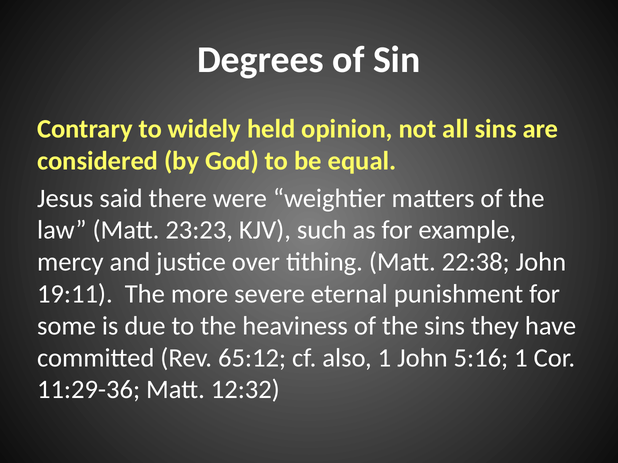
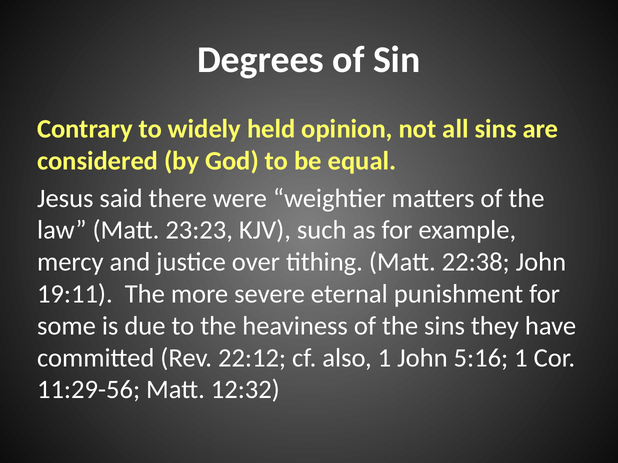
65:12: 65:12 -> 22:12 (252, 358)
11:29-36: 11:29-36 -> 11:29-56 (89, 390)
